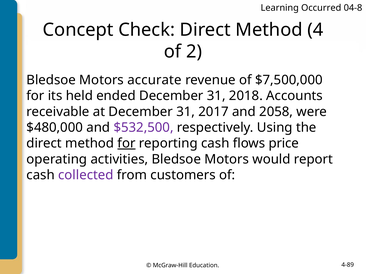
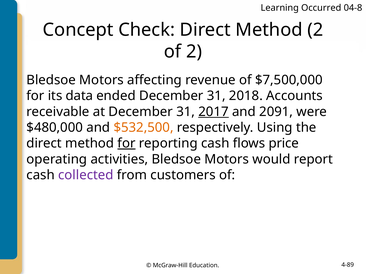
Method 4: 4 -> 2 (315, 30)
accurate: accurate -> affecting (155, 80)
held: held -> data (79, 96)
2017 underline: none -> present (214, 112)
2058: 2058 -> 2091 (276, 112)
$532,500 colour: purple -> orange (144, 128)
